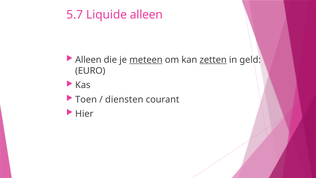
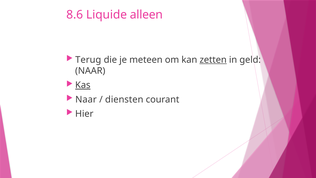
5.7: 5.7 -> 8.6 (75, 15)
Alleen: Alleen -> Terug (88, 60)
meteen underline: present -> none (146, 60)
EURO: EURO -> NAAR (90, 71)
Kas underline: none -> present (83, 85)
Toen: Toen -> Naar (86, 99)
